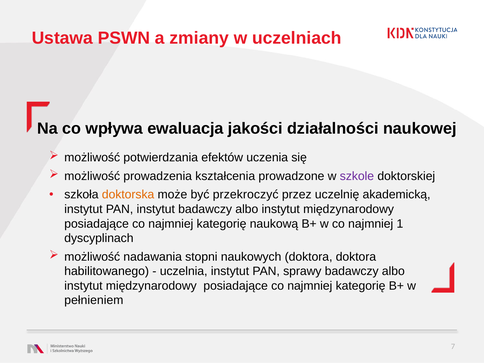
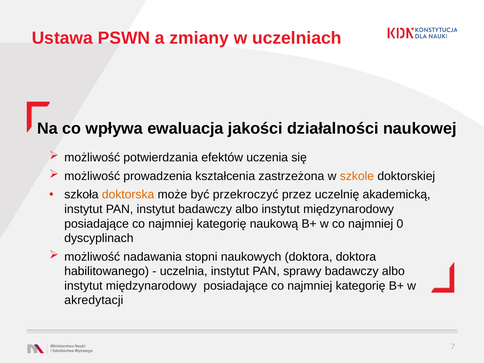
prowadzone: prowadzone -> zastrzeżona (291, 176)
szkole colour: purple -> orange (357, 176)
1: 1 -> 0 (400, 224)
pełnieniem: pełnieniem -> akredytacji (94, 300)
